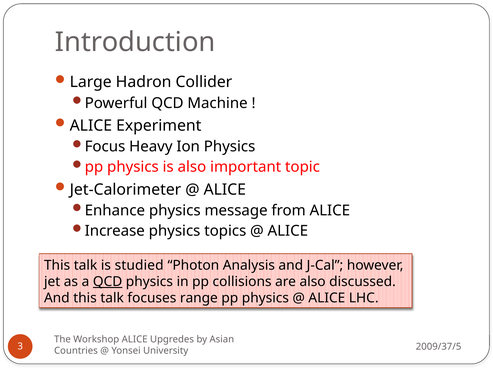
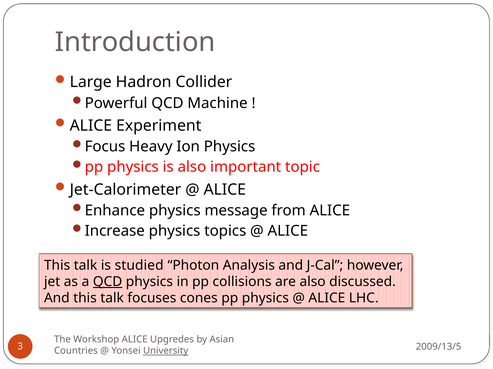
range: range -> cones (199, 299)
2009/37/5: 2009/37/5 -> 2009/13/5 (439, 347)
University underline: none -> present (166, 352)
